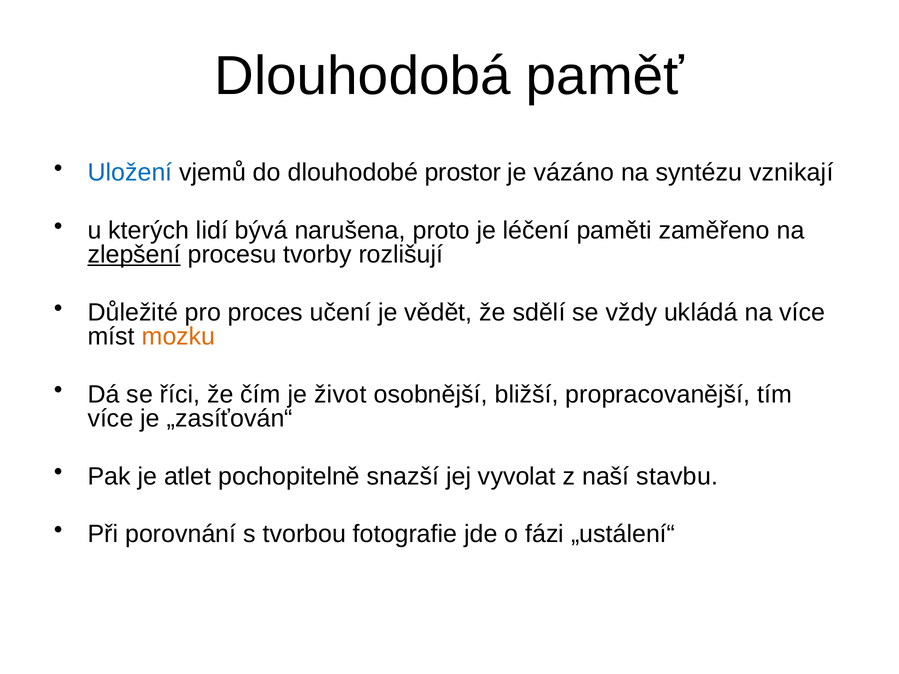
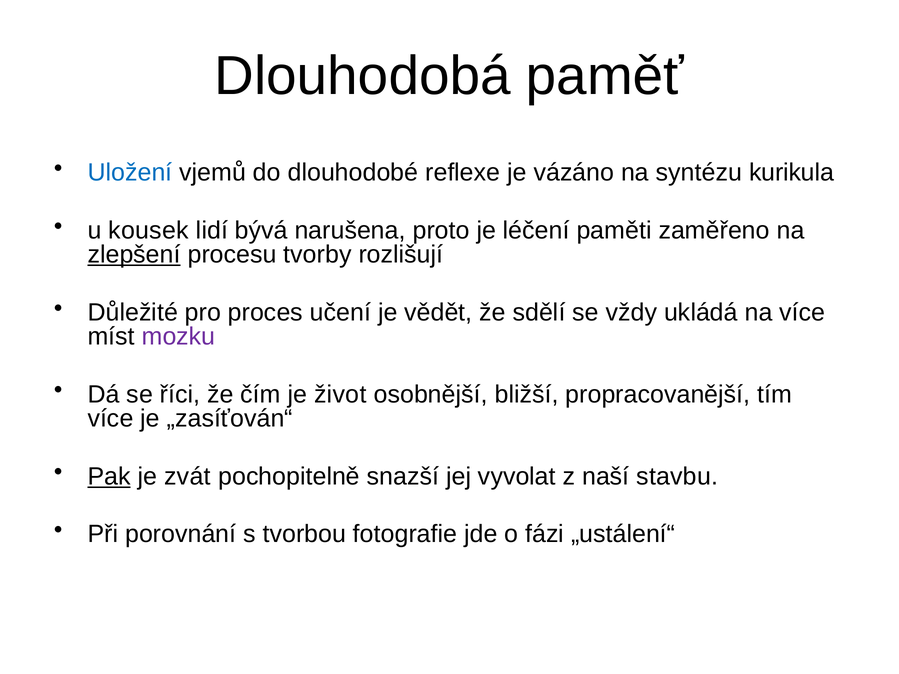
prostor: prostor -> reflexe (463, 173)
vznikají: vznikají -> kurikula (791, 173)
kterých: kterých -> kousek (149, 231)
mozku colour: orange -> purple (179, 337)
Pak underline: none -> present (109, 477)
atlet: atlet -> zvát (188, 477)
